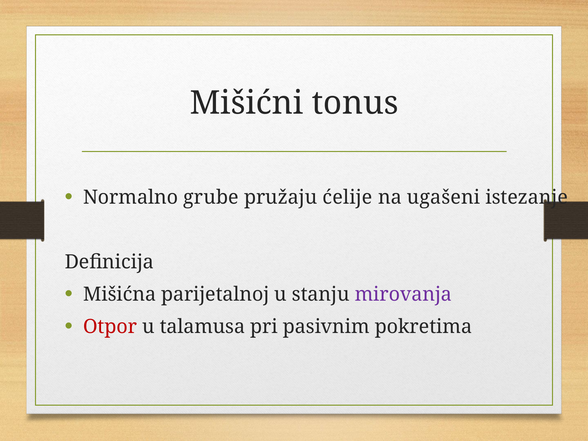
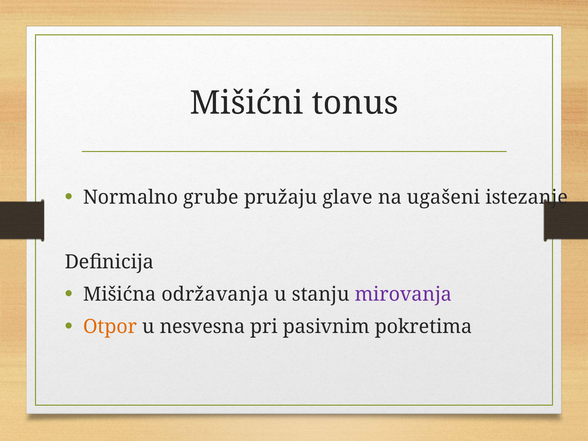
ćelije: ćelije -> glave (347, 197)
parijetalnoj: parijetalnoj -> održavanja (215, 294)
Otpor colour: red -> orange (110, 327)
talamusa: talamusa -> nesvesna (202, 327)
